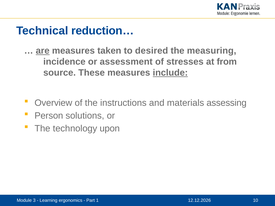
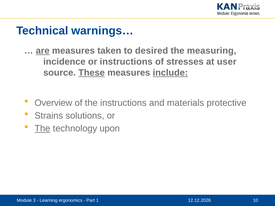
reduction…: reduction… -> warnings… (103, 31)
or assessment: assessment -> instructions (126, 62)
from: from -> user (227, 62)
These underline: none -> present (92, 73)
assessing: assessing -> protective (226, 103)
Person: Person -> Strains (49, 116)
The underline: none -> present (42, 129)
